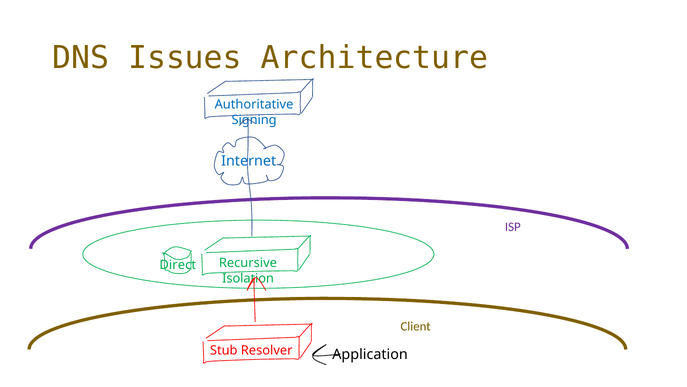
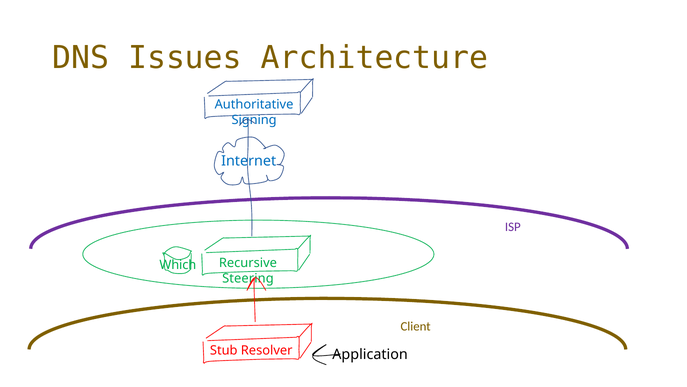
Direct: Direct -> Which (178, 264)
Isolation: Isolation -> Steering (248, 278)
